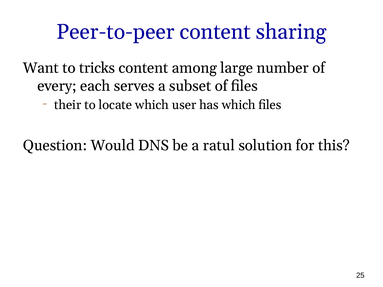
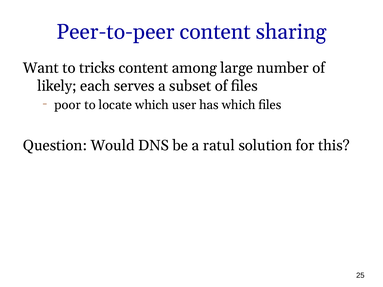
every: every -> likely (57, 86)
their: their -> poor (68, 105)
